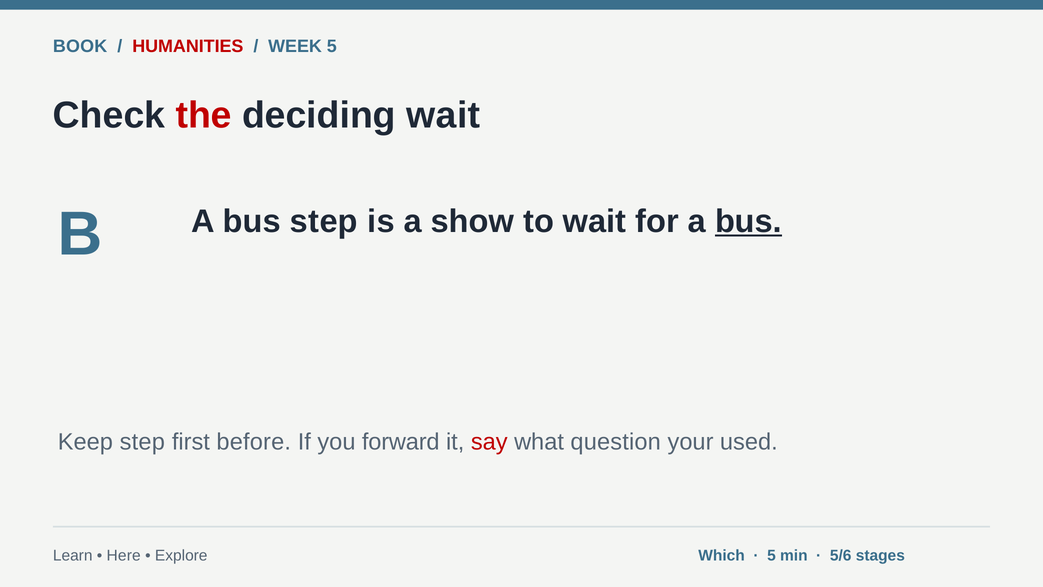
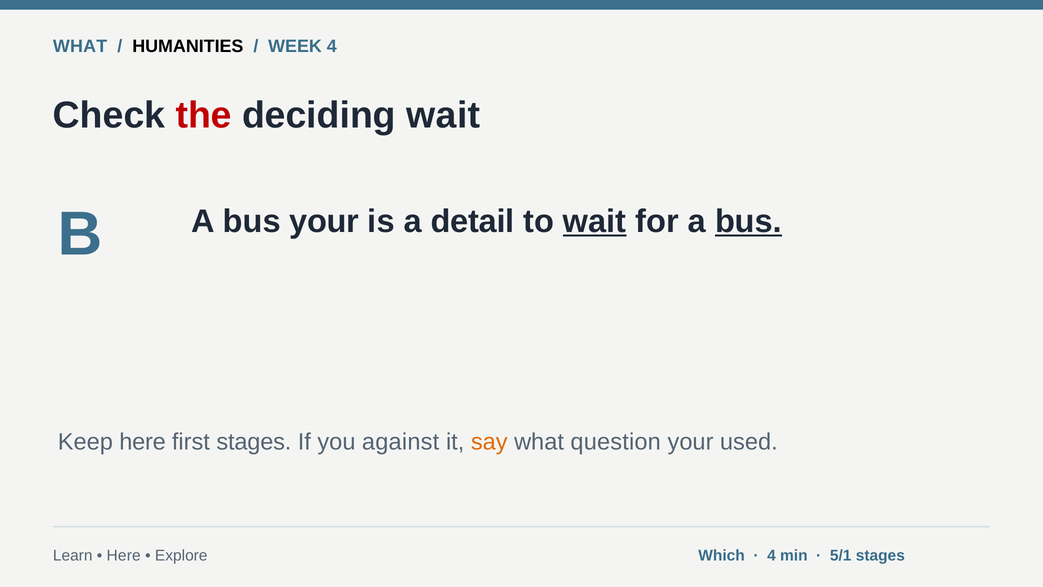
BOOK: BOOK -> WHAT (80, 46)
HUMANITIES colour: red -> black (188, 46)
WEEK 5: 5 -> 4 (332, 46)
bus step: step -> your (324, 221)
show: show -> detail (473, 221)
wait underline: none -> present (595, 221)
Keep step: step -> here (143, 442)
first before: before -> stages (254, 442)
forward: forward -> against (401, 442)
say colour: red -> orange (489, 442)
5: 5 -> 4 (771, 555)
5/6: 5/6 -> 5/1 (841, 555)
